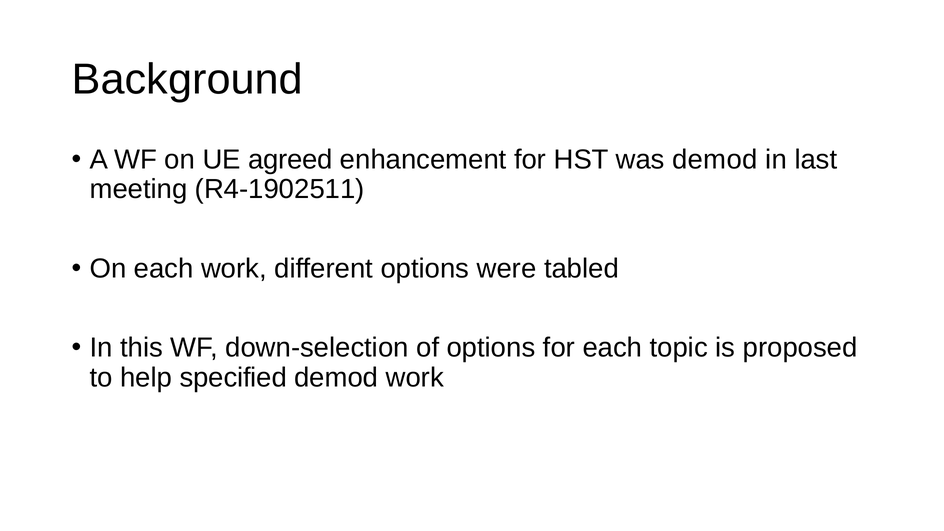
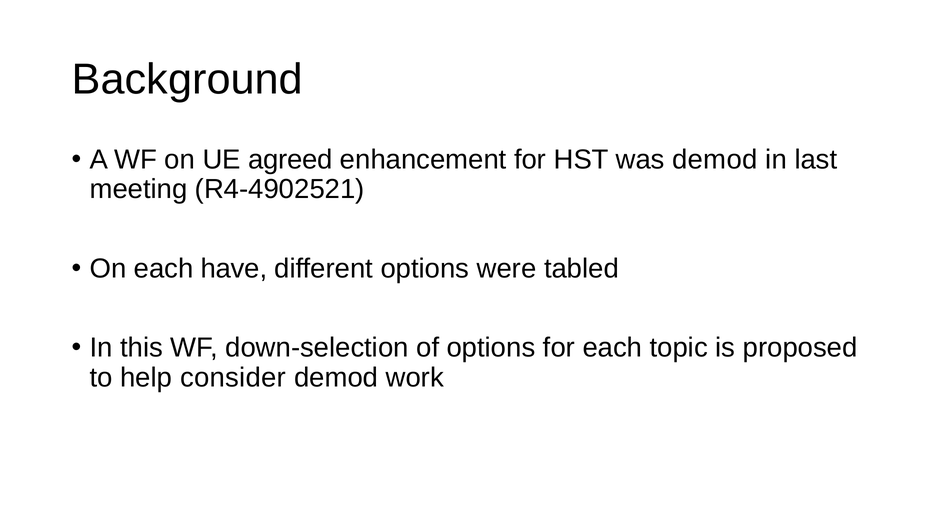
R4-1902511: R4-1902511 -> R4-4902521 (280, 189)
each work: work -> have (234, 269)
specified: specified -> consider (233, 377)
